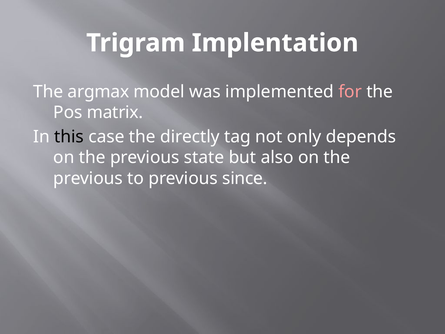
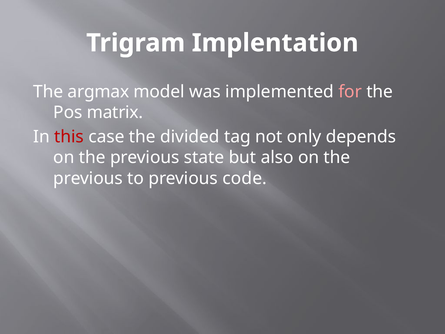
this colour: black -> red (69, 137)
directly: directly -> divided (190, 137)
since: since -> code (245, 178)
